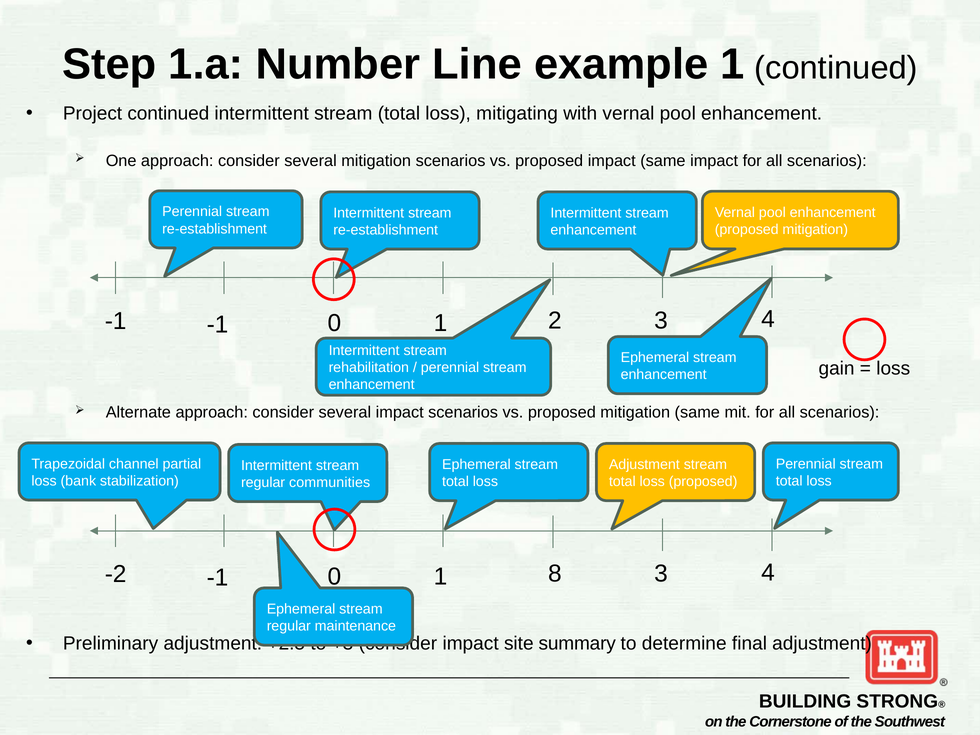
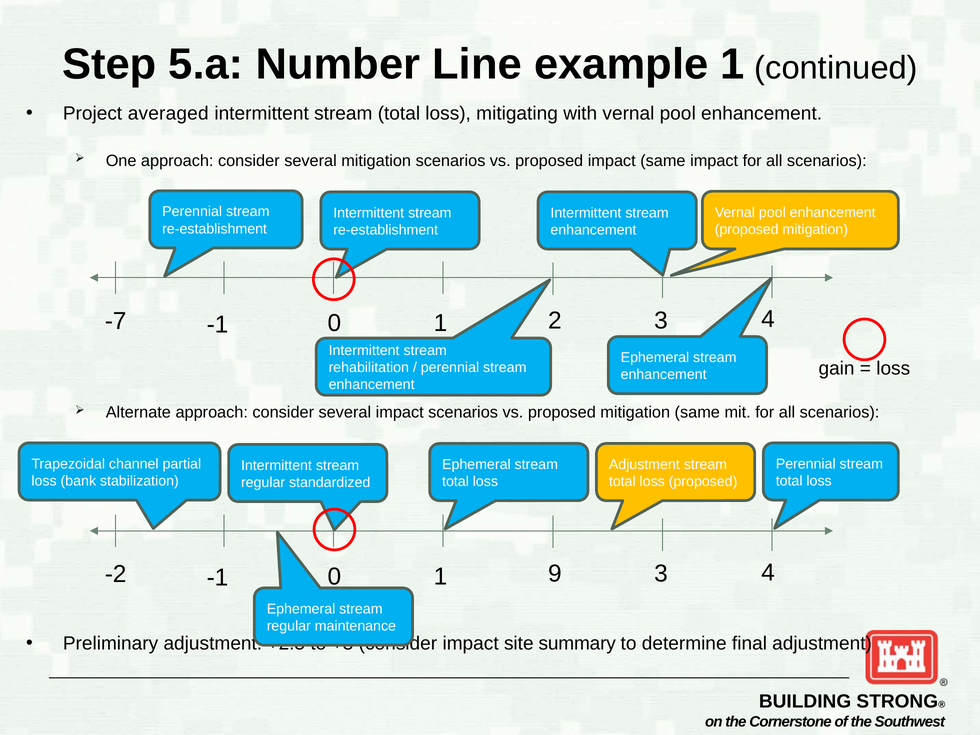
1.a: 1.a -> 5.a (206, 64)
Project continued: continued -> averaged (168, 114)
-1: -1 -> -7 (116, 321)
communities: communities -> standardized (330, 483)
8: 8 -> 9 (555, 574)
